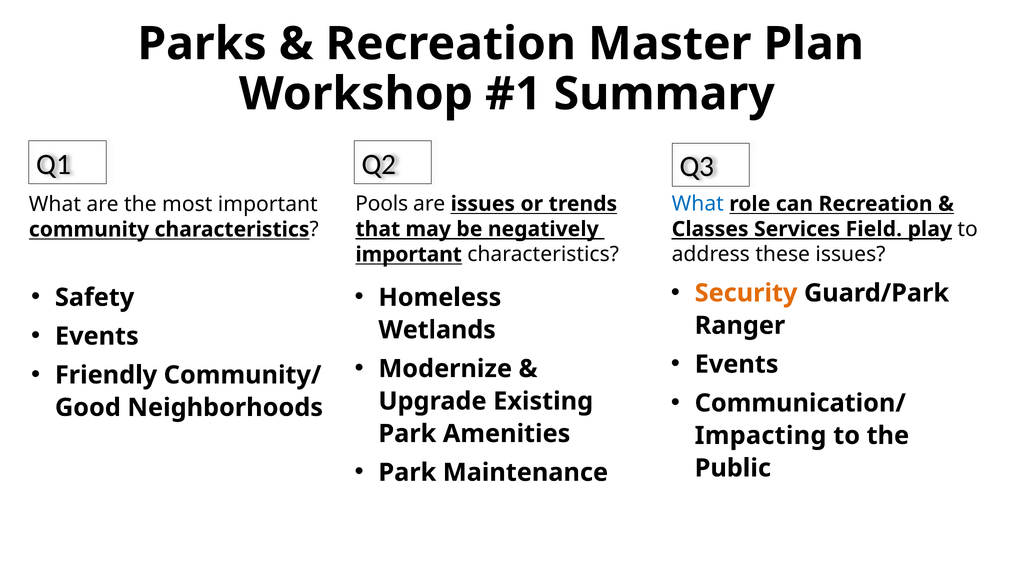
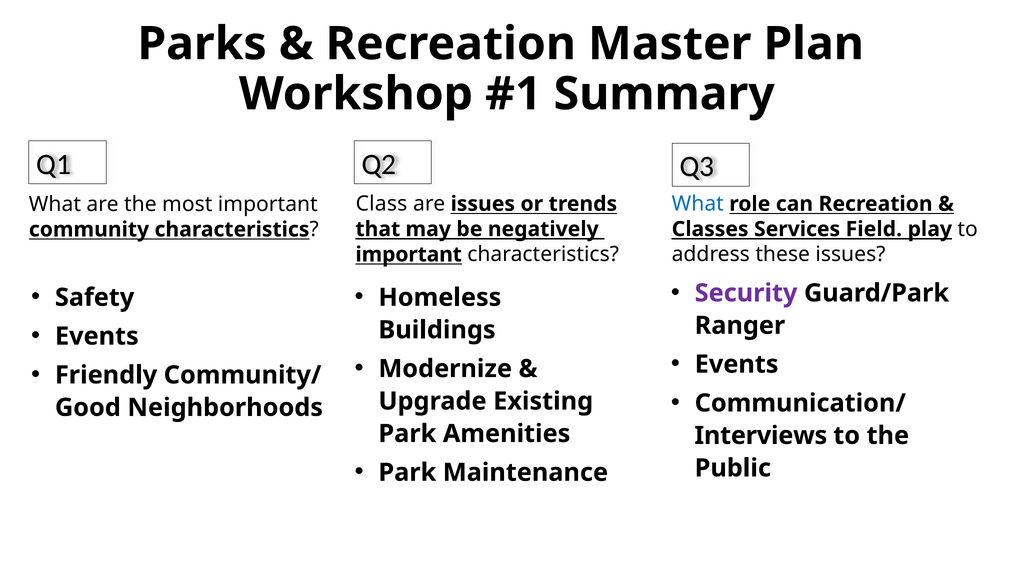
Pools: Pools -> Class (381, 204)
Security colour: orange -> purple (746, 293)
Wetlands: Wetlands -> Buildings (437, 330)
Impacting: Impacting -> Interviews (761, 436)
